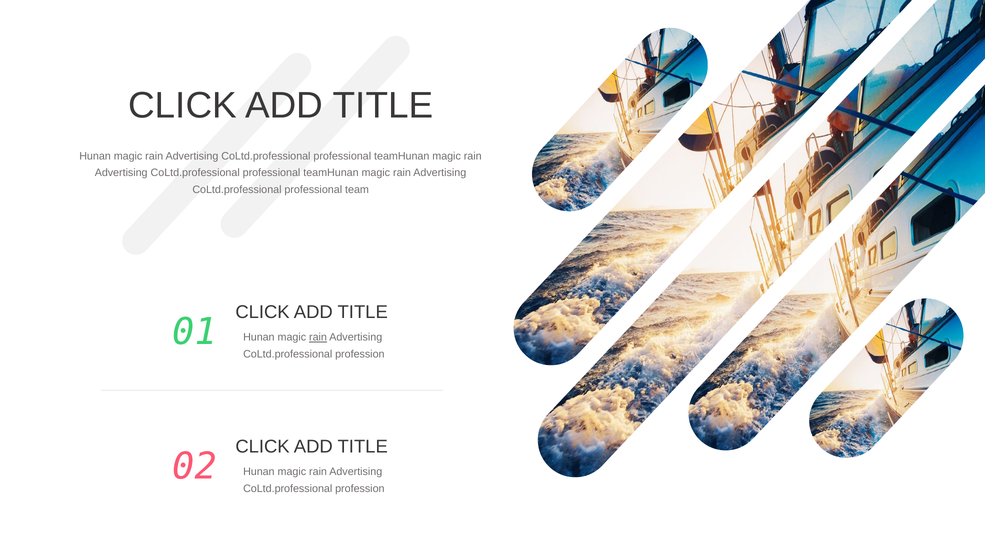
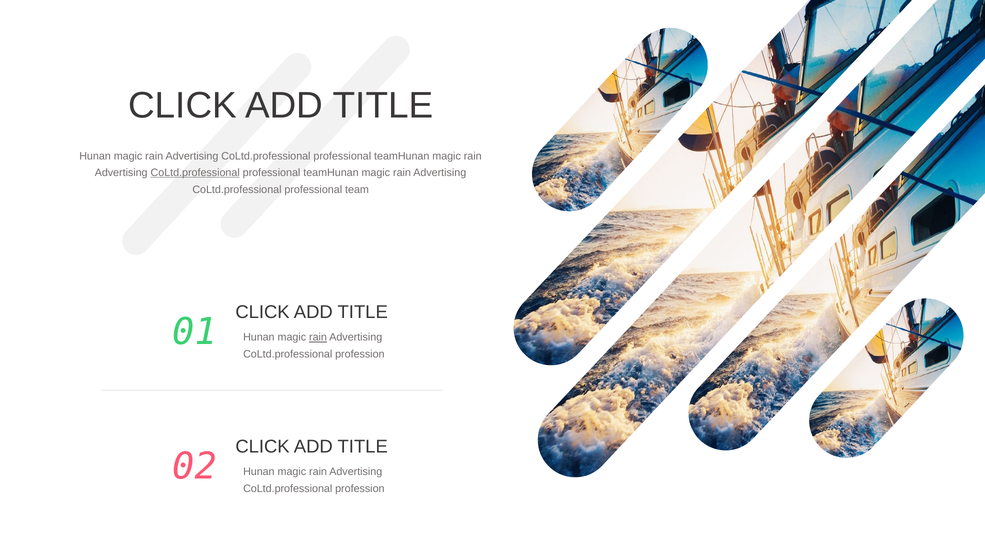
CoLtd.professional underline: none -> present (195, 173)
